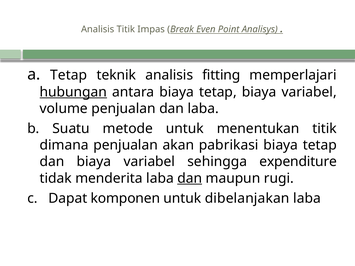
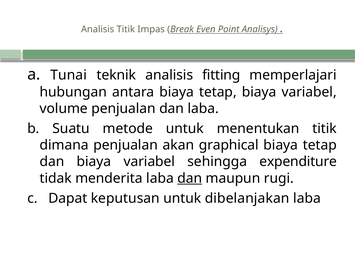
a Tetap: Tetap -> Tunai (69, 75)
hubungan underline: present -> none (73, 92)
pabrikasi: pabrikasi -> graphical (229, 145)
komponen: komponen -> keputusan (125, 198)
